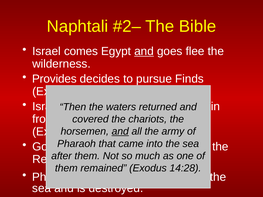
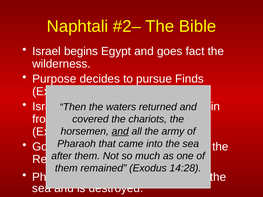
comes: comes -> begins (81, 51)
and underline: present -> none (144, 51)
flee: flee -> fact (195, 51)
Provides: Provides -> Purpose (54, 79)
